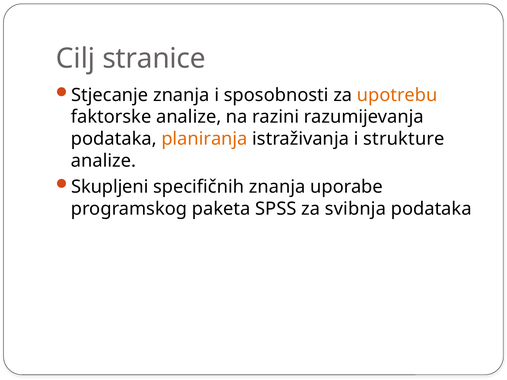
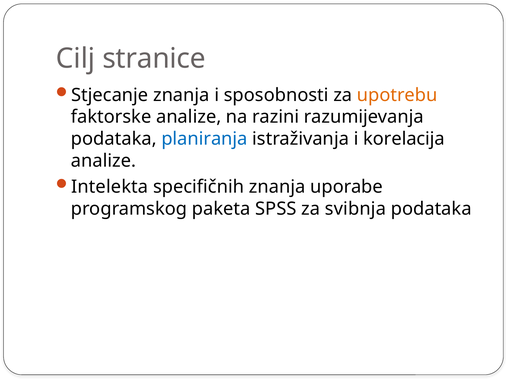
planiranja colour: orange -> blue (204, 139)
strukture: strukture -> korelacija (404, 139)
Skupljeni: Skupljeni -> Intelekta (110, 187)
